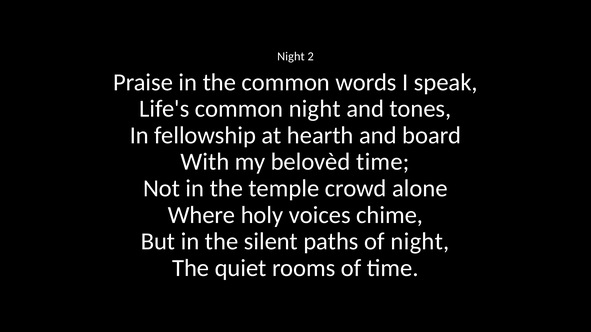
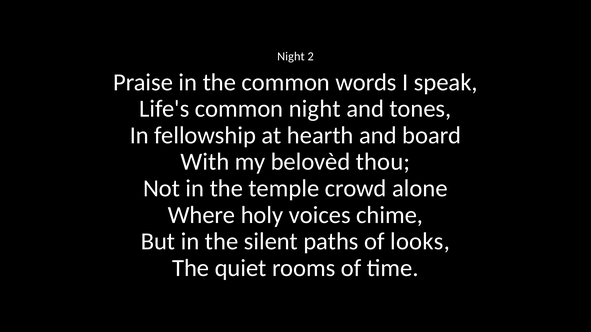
belovèd time: time -> thou (383, 162)
of night: night -> looks (420, 242)
